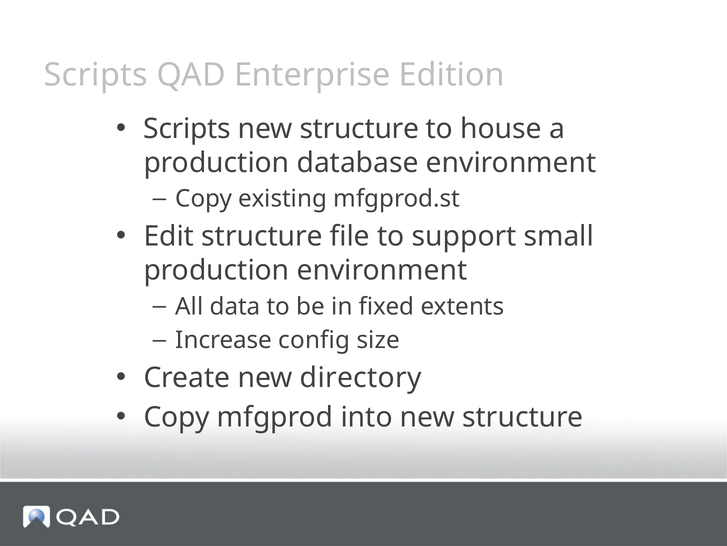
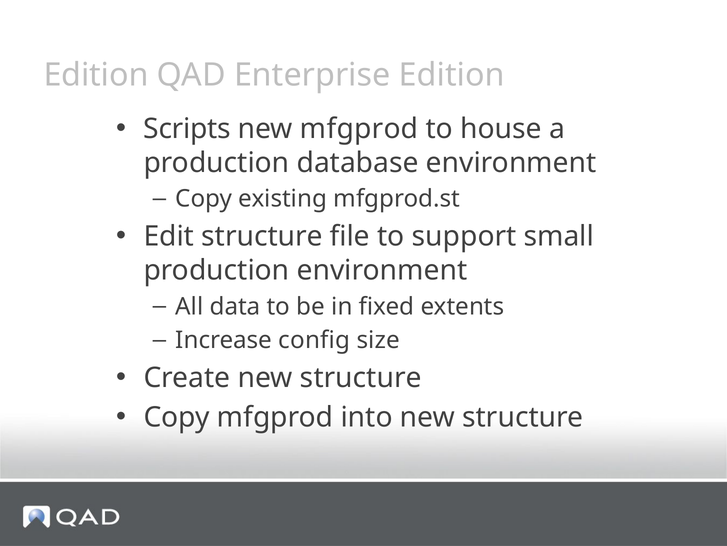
Scripts: Scripts -> Edition (96, 75)
structure: structure -> mfgprod (359, 129)
Create new directory: directory -> structure (361, 377)
